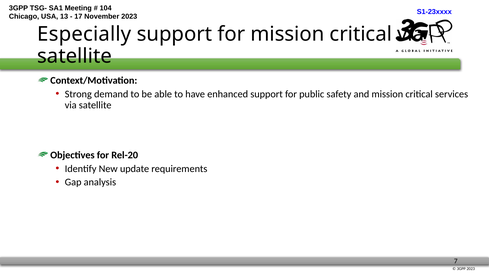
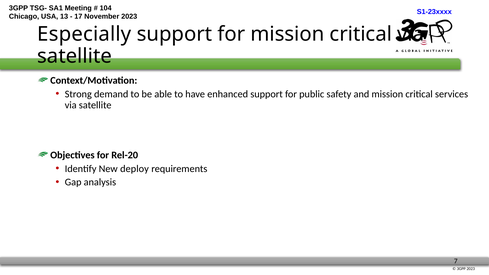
update: update -> deploy (134, 169)
